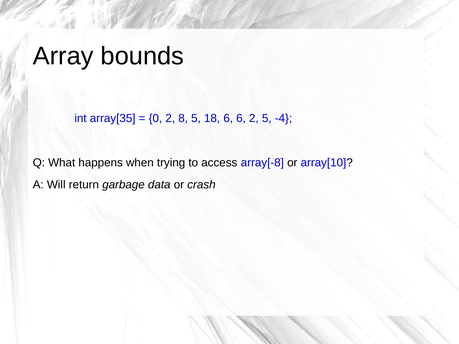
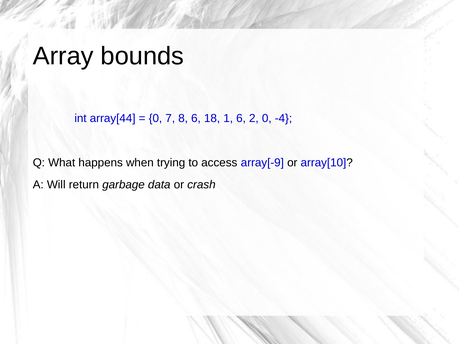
array[35: array[35 -> array[44 (113, 119)
0 2: 2 -> 7 (170, 119)
8 5: 5 -> 6 (196, 119)
18 6: 6 -> 1 (228, 119)
2 5: 5 -> 0 (267, 119)
array[-8: array[-8 -> array[-9 (262, 163)
